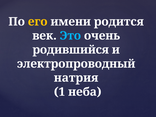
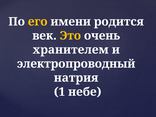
Это colour: light blue -> yellow (70, 36)
родившийся: родившийся -> хранителем (71, 50)
неба: неба -> небе (85, 92)
